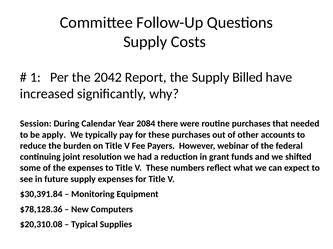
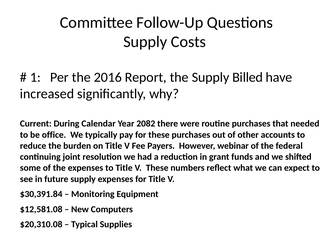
2042: 2042 -> 2016 (108, 78)
Session: Session -> Current (36, 124)
2084: 2084 -> 2082 (146, 124)
apply: apply -> office (54, 135)
$78,128.36: $78,128.36 -> $12,581.08 (41, 210)
